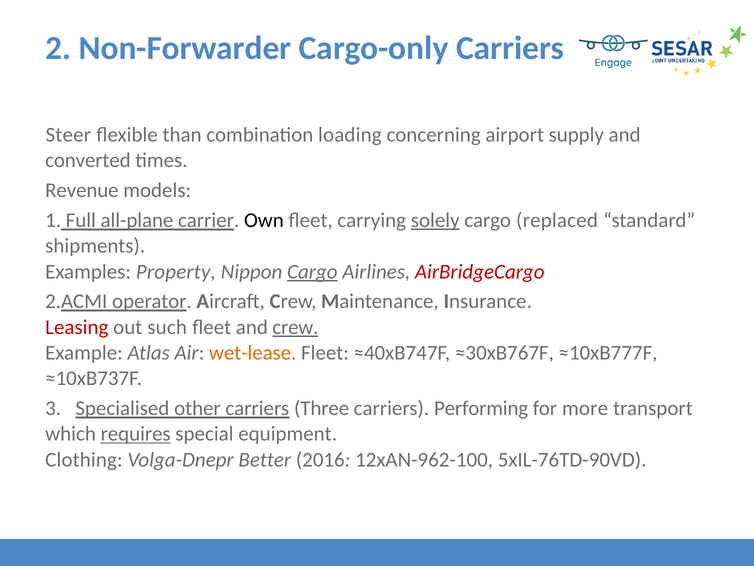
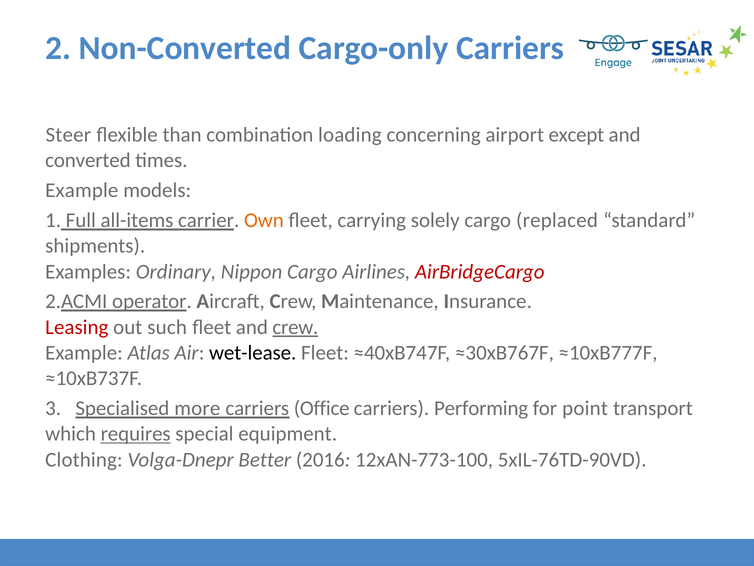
Non-Forwarder: Non-Forwarder -> Non-Converted (185, 48)
supply: supply -> except (576, 135)
Revenue: Revenue -> Example (82, 190)
all-plane: all-plane -> all-items (137, 220)
Own colour: black -> orange (264, 220)
solely underline: present -> none (435, 220)
Property: Property -> Ordinary (176, 271)
Cargo underline: present -> none (312, 271)
wet-lease colour: orange -> black (253, 353)
other: other -> more (197, 408)
Three: Three -> Office (322, 408)
more: more -> point (585, 408)
12xAN-962-100: 12xAN-962-100 -> 12xAN-773-100 (424, 459)
